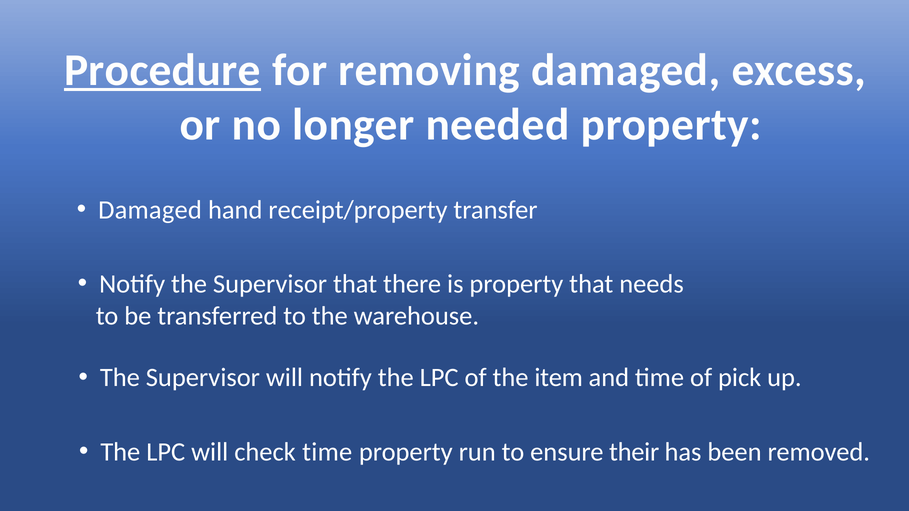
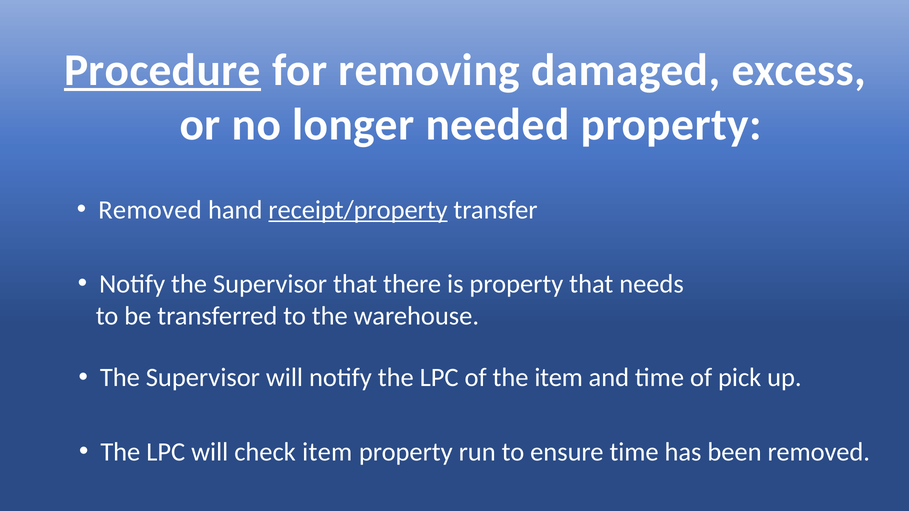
Damaged: Damaged -> Removed (150, 210)
receipt/property underline: none -> present (358, 210)
check time: time -> item (327, 452)
ensure their: their -> time (634, 452)
